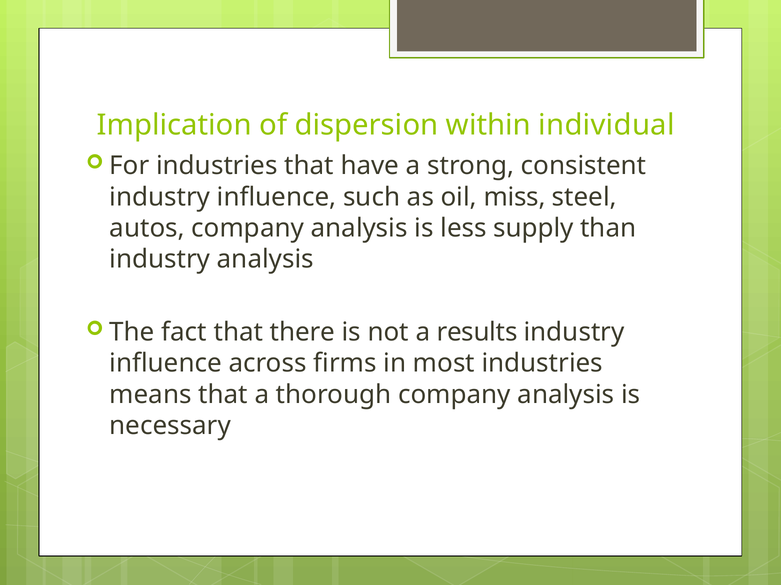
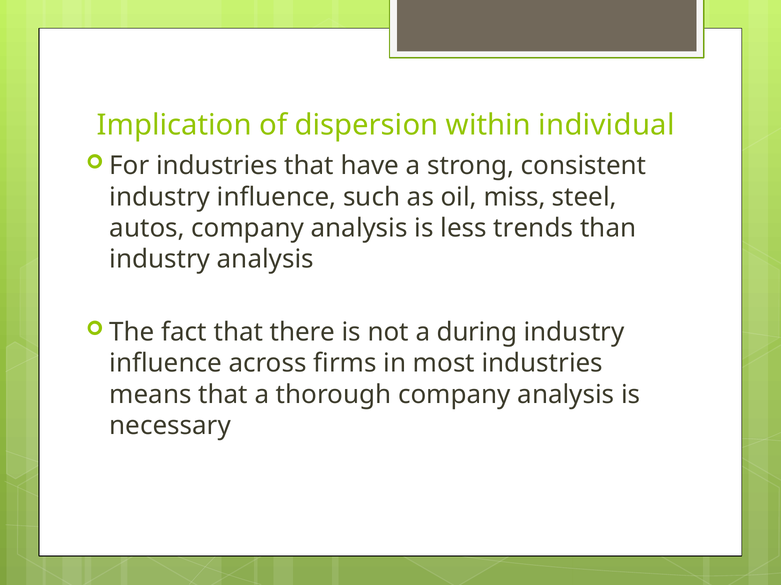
supply: supply -> trends (533, 228)
results: results -> during (477, 333)
